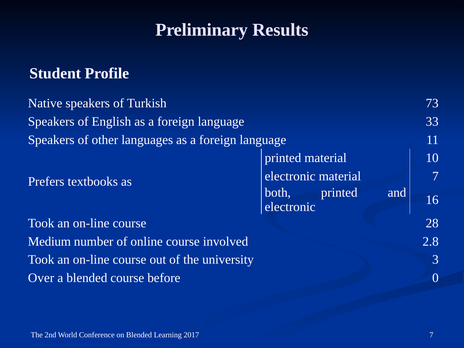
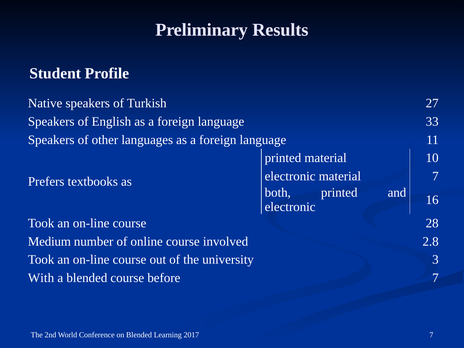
73: 73 -> 27 (432, 103)
Over: Over -> With (41, 278)
before 0: 0 -> 7 (435, 278)
